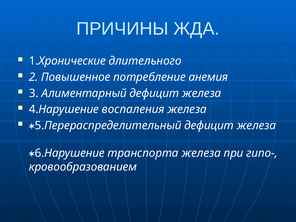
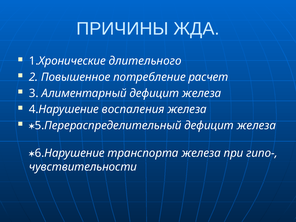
анемия: анемия -> расчет (208, 77)
кровообразованием: кровообразованием -> чувствительности (83, 167)
